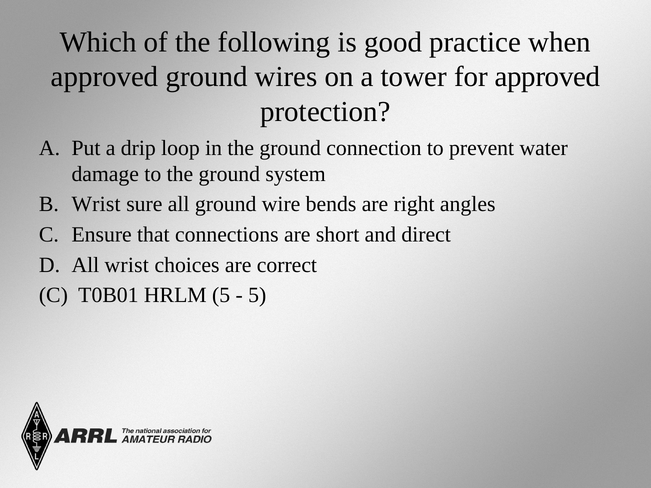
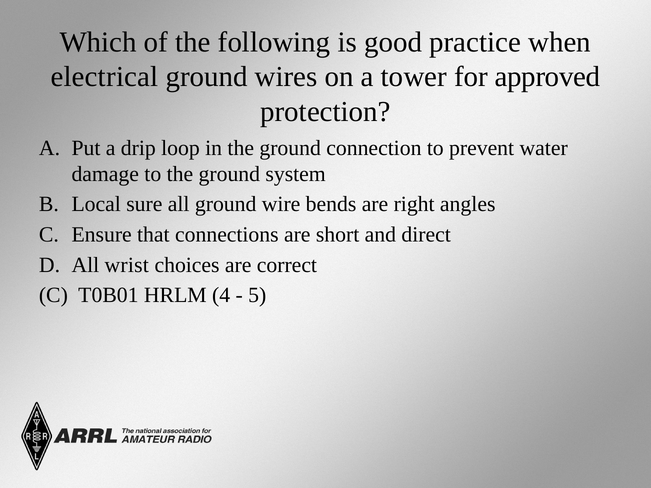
approved: approved -> electrical (105, 77)
Wrist: Wrist -> Local (96, 204)
HRLM 5: 5 -> 4 (221, 295)
